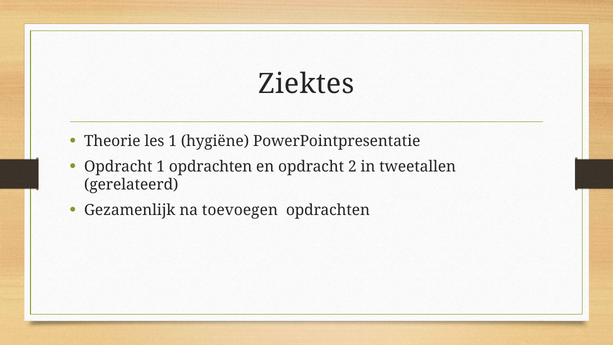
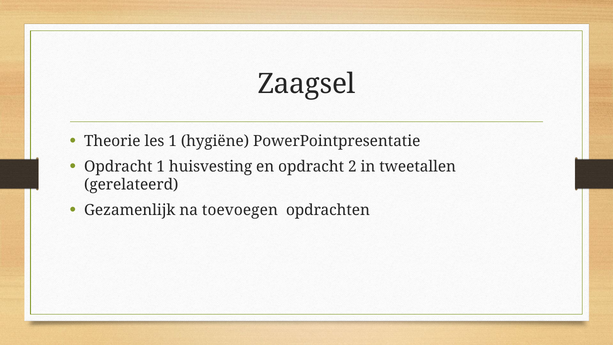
Ziektes: Ziektes -> Zaagsel (307, 84)
1 opdrachten: opdrachten -> huisvesting (211, 166)
